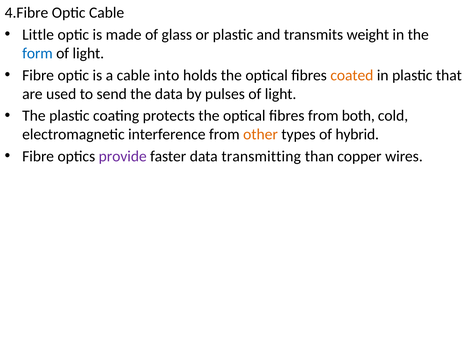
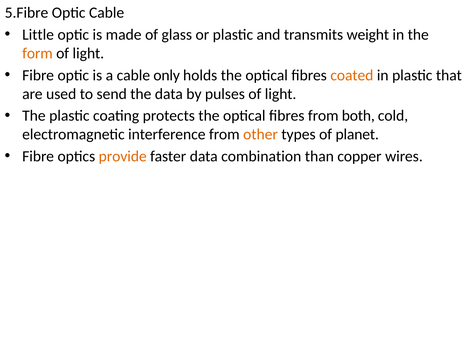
4.Fibre: 4.Fibre -> 5.Fibre (26, 13)
form colour: blue -> orange (37, 53)
into: into -> only (167, 75)
hybrid: hybrid -> planet (357, 134)
provide colour: purple -> orange (123, 156)
transmitting: transmitting -> combination (261, 156)
